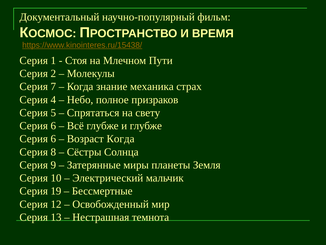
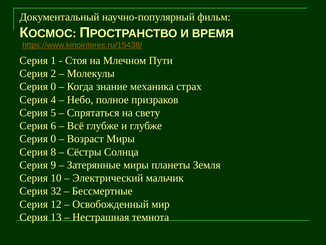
7: 7 -> 0 (53, 86)
6: 6 -> 0 (53, 139)
Возраст Когда: Когда -> Миры (121, 139)
19: 19 -> 32 (56, 191)
